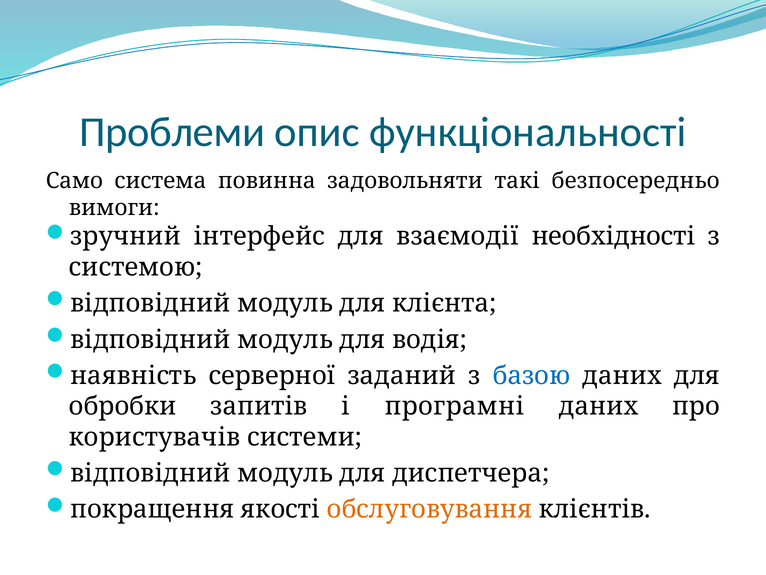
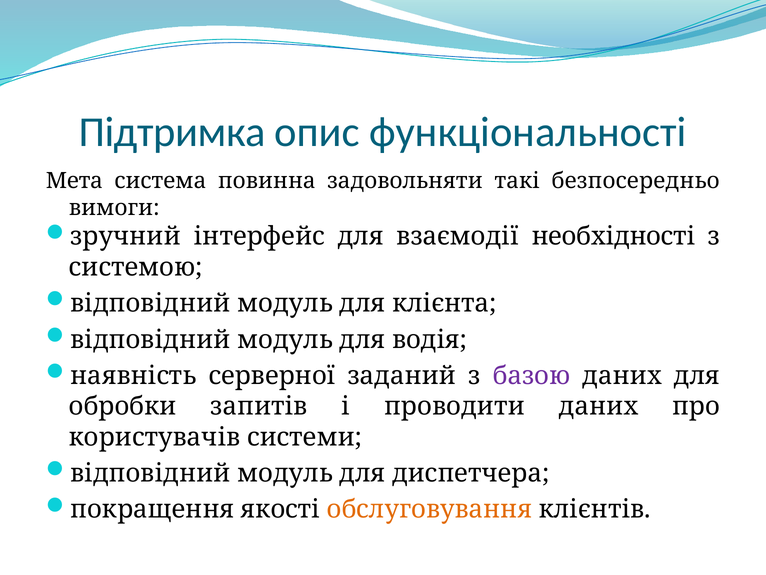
Проблеми: Проблеми -> Підтримка (172, 132)
Само: Само -> Мета (74, 181)
базою colour: blue -> purple (532, 375)
програмні: програмні -> проводити (455, 406)
